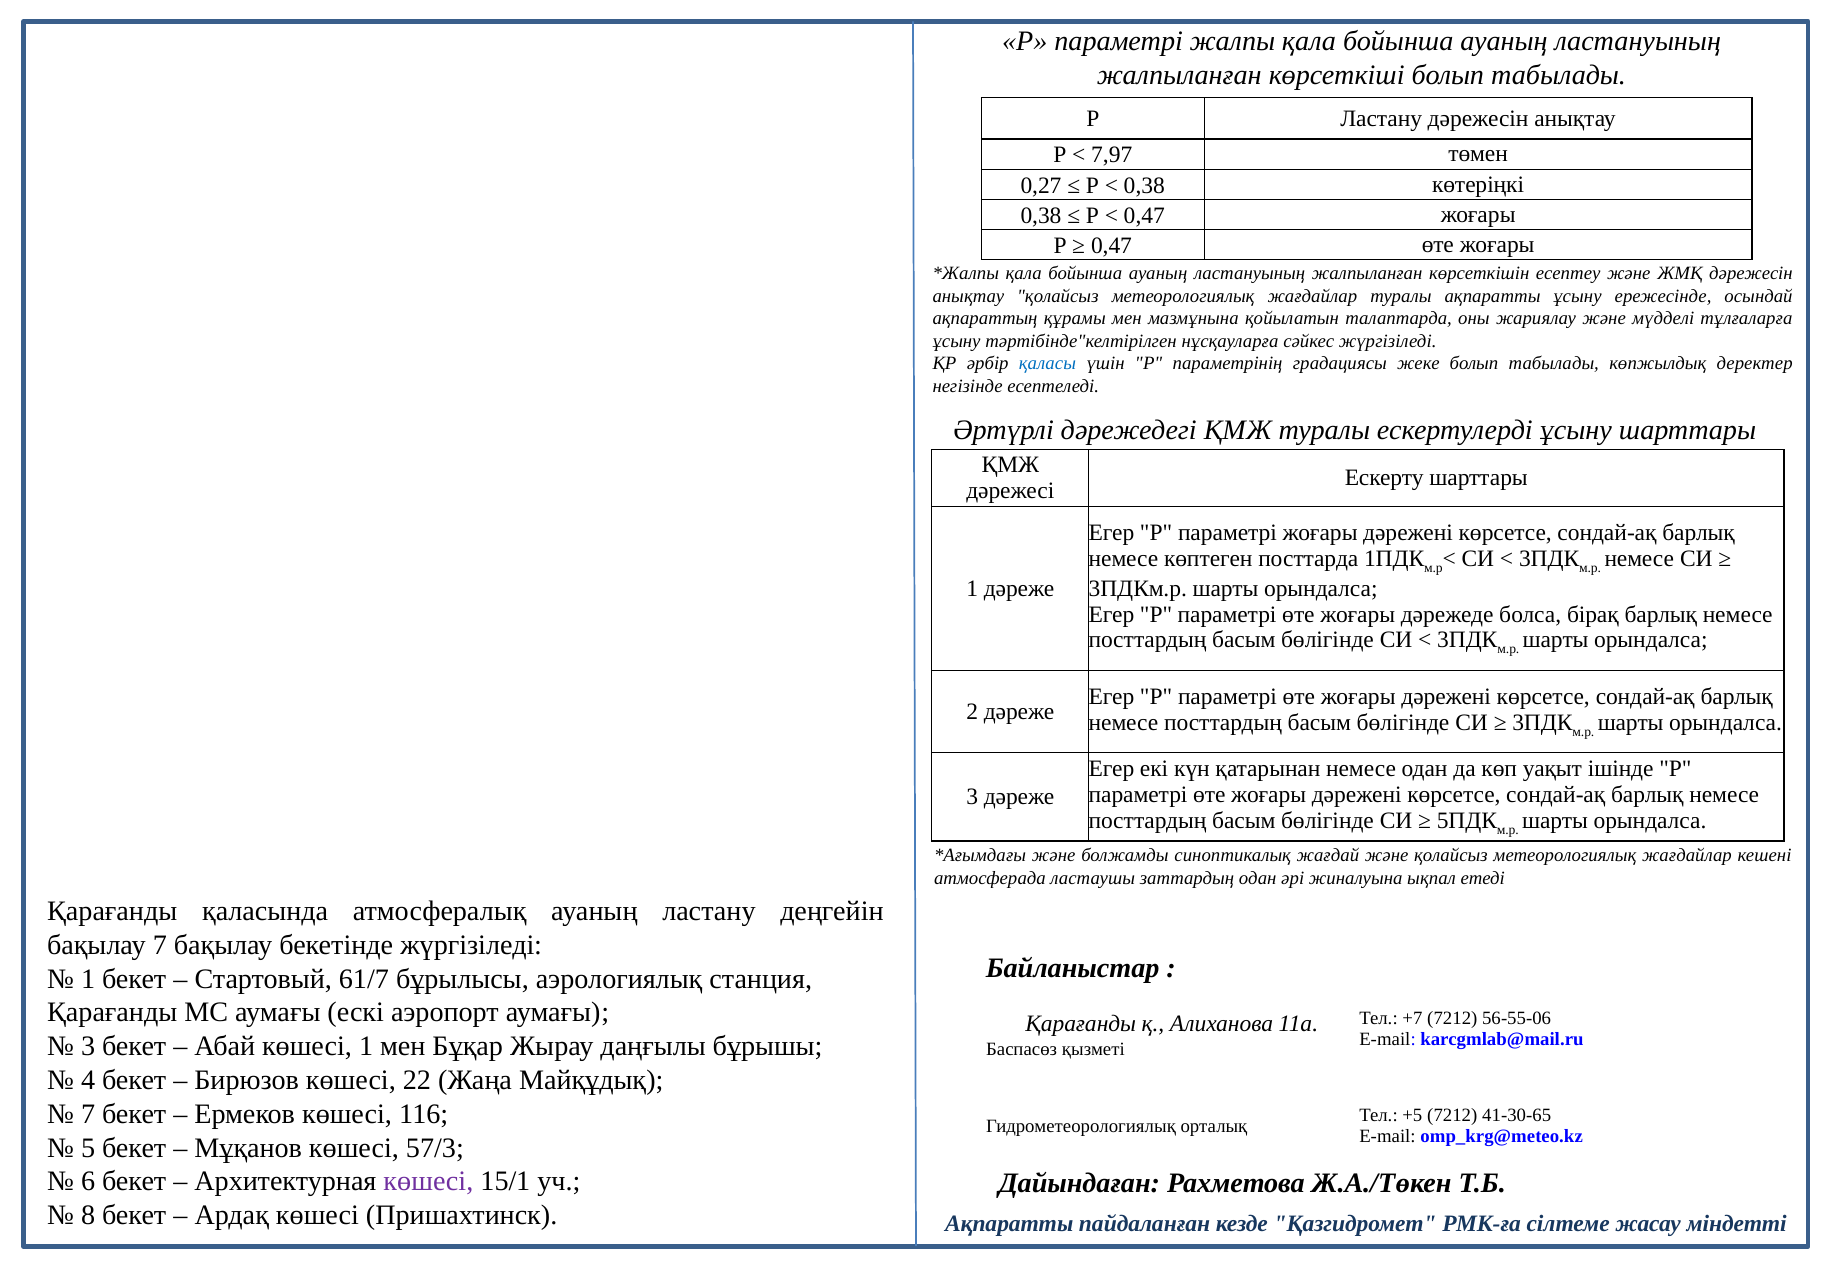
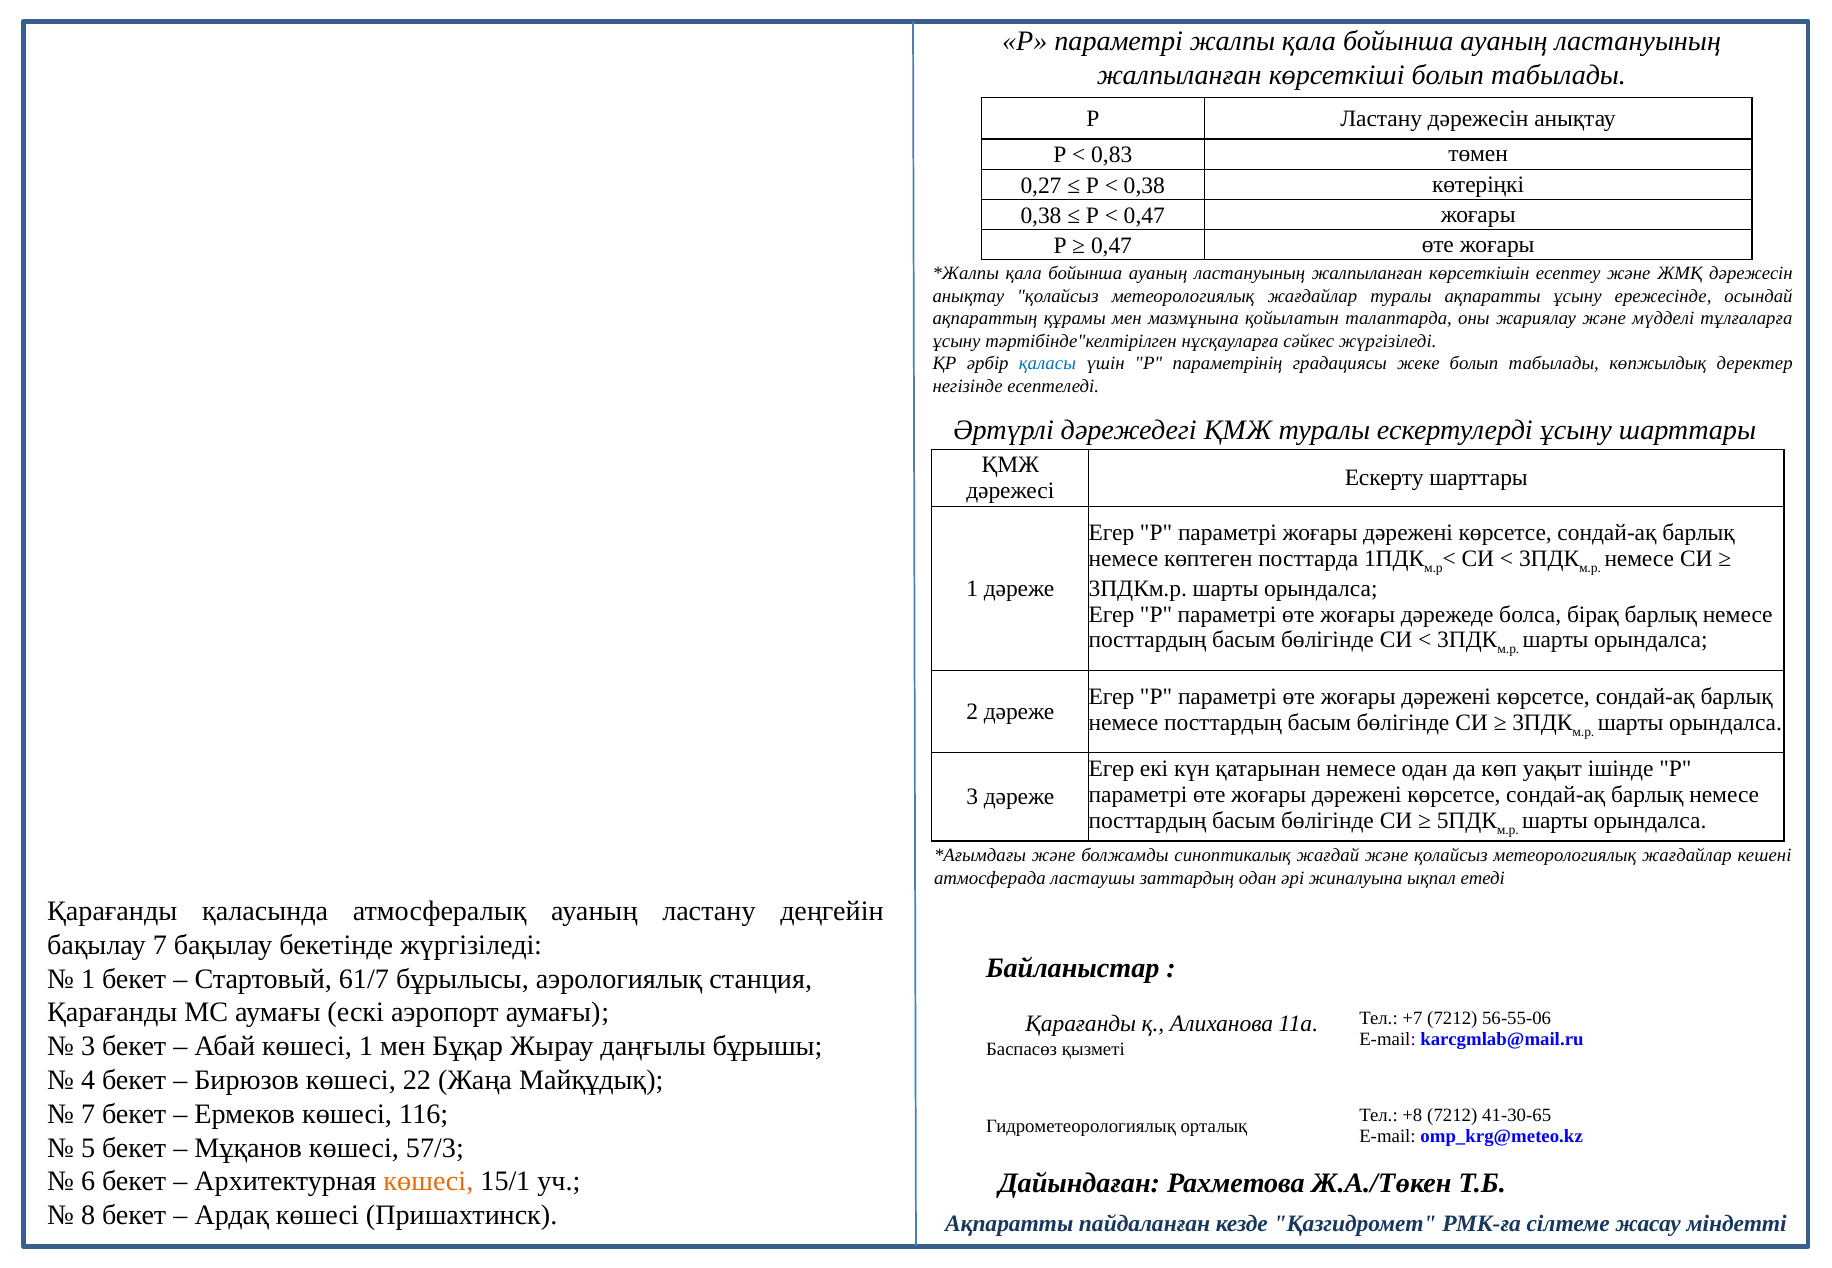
7,97: 7,97 -> 0,83 (1112, 155)
+5: +5 -> +8 (1412, 1116)
көшесі colour: purple -> orange (428, 1182)
